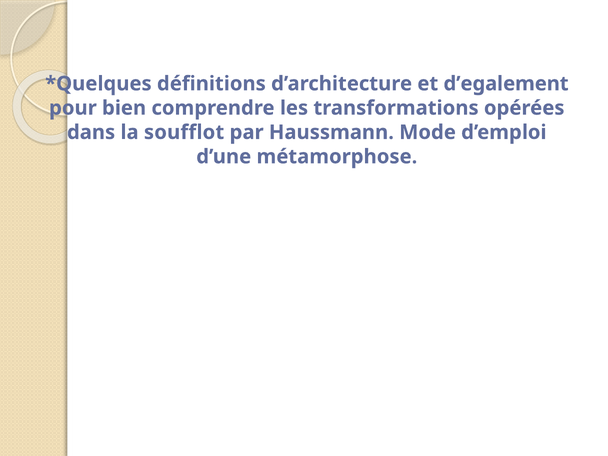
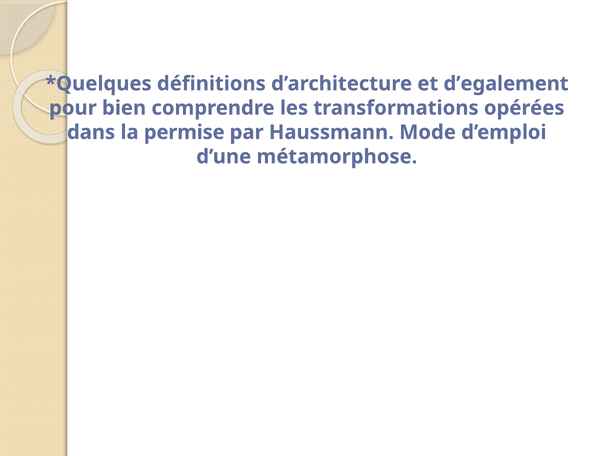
soufflot: soufflot -> permise (184, 132)
